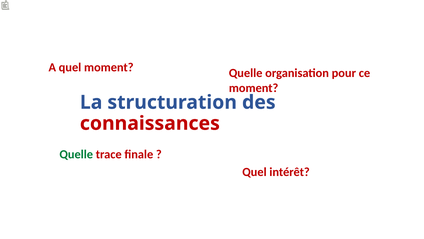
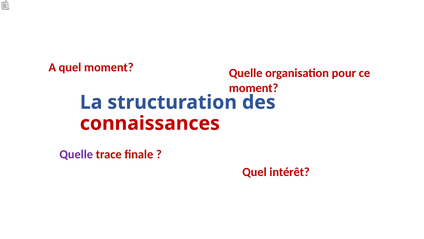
Quelle colour: green -> purple (76, 154)
